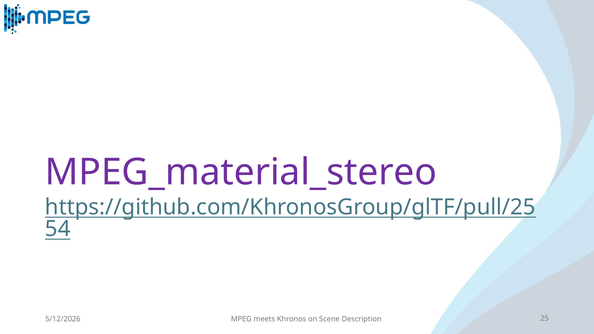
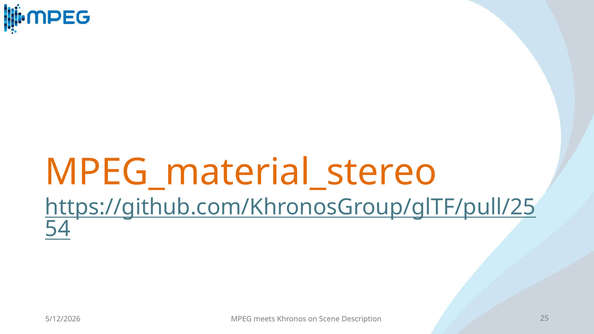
MPEG_material_stereo colour: purple -> orange (241, 172)
